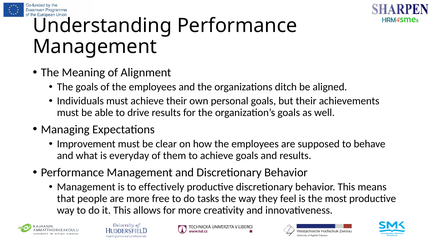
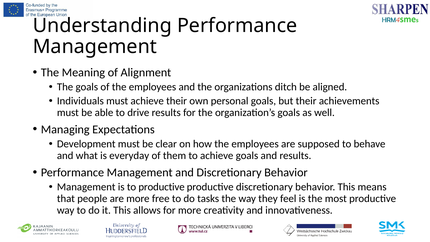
Improvement: Improvement -> Development (86, 144)
to effectively: effectively -> productive (162, 187)
